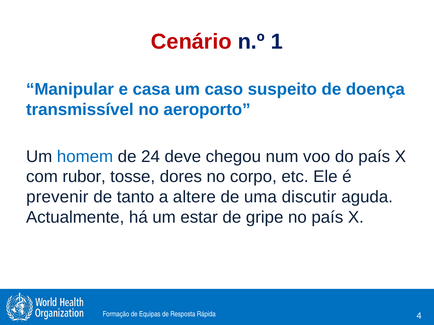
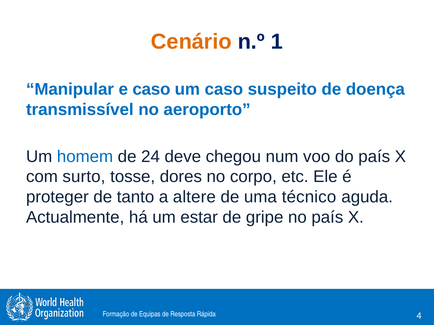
Cenário colour: red -> orange (191, 42)
e casa: casa -> caso (151, 89)
rubor: rubor -> surto (84, 177)
prevenir: prevenir -> proteger (57, 197)
discutir: discutir -> técnico (309, 197)
